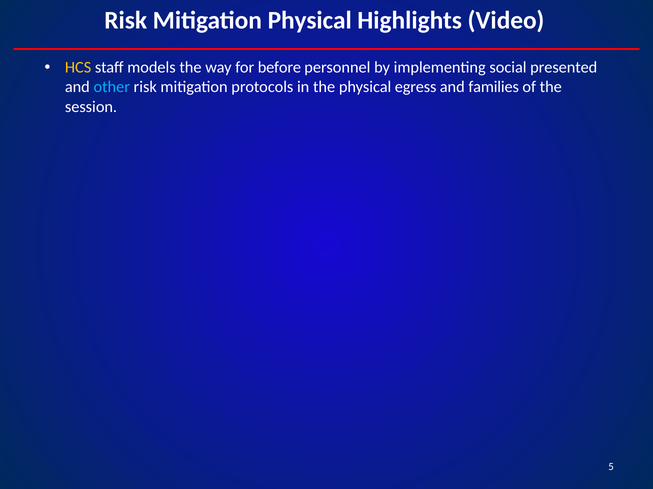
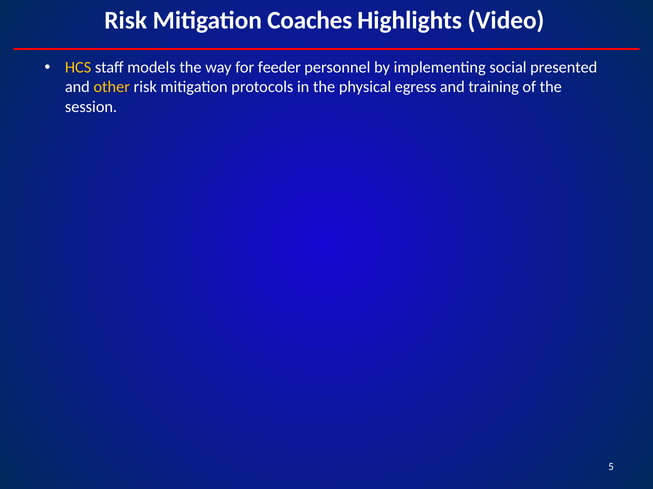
Mitigation Physical: Physical -> Coaches (310, 20)
before: before -> feeder (279, 68)
other colour: light blue -> yellow (112, 87)
families: families -> training (494, 87)
